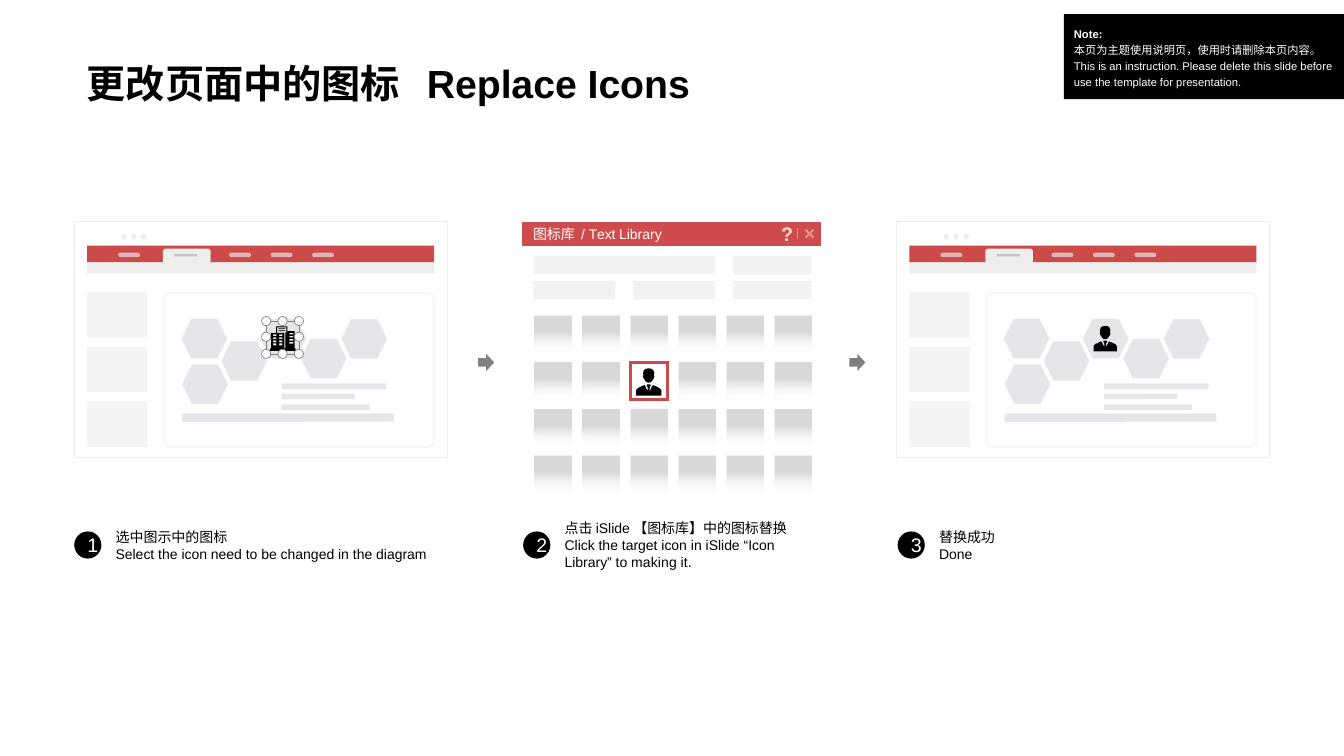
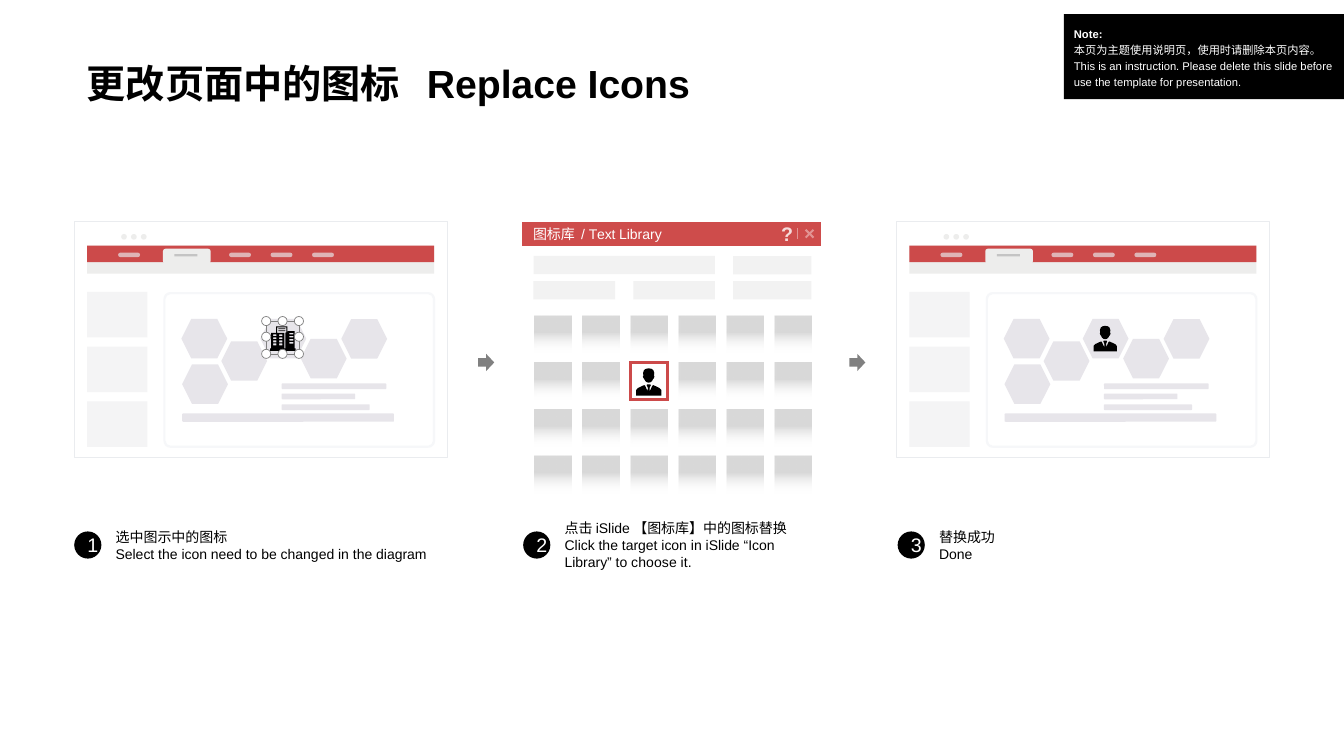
making: making -> choose (654, 563)
